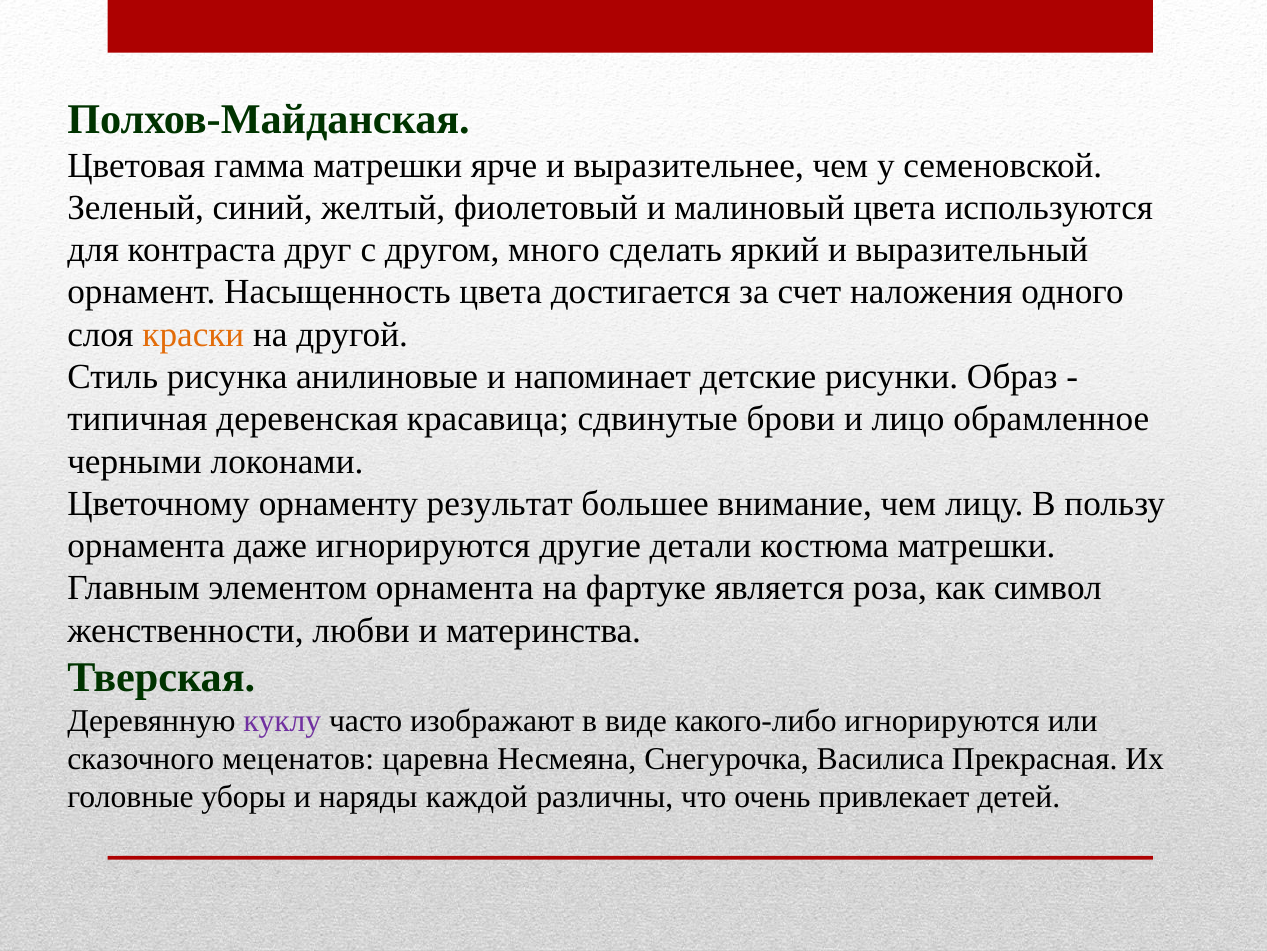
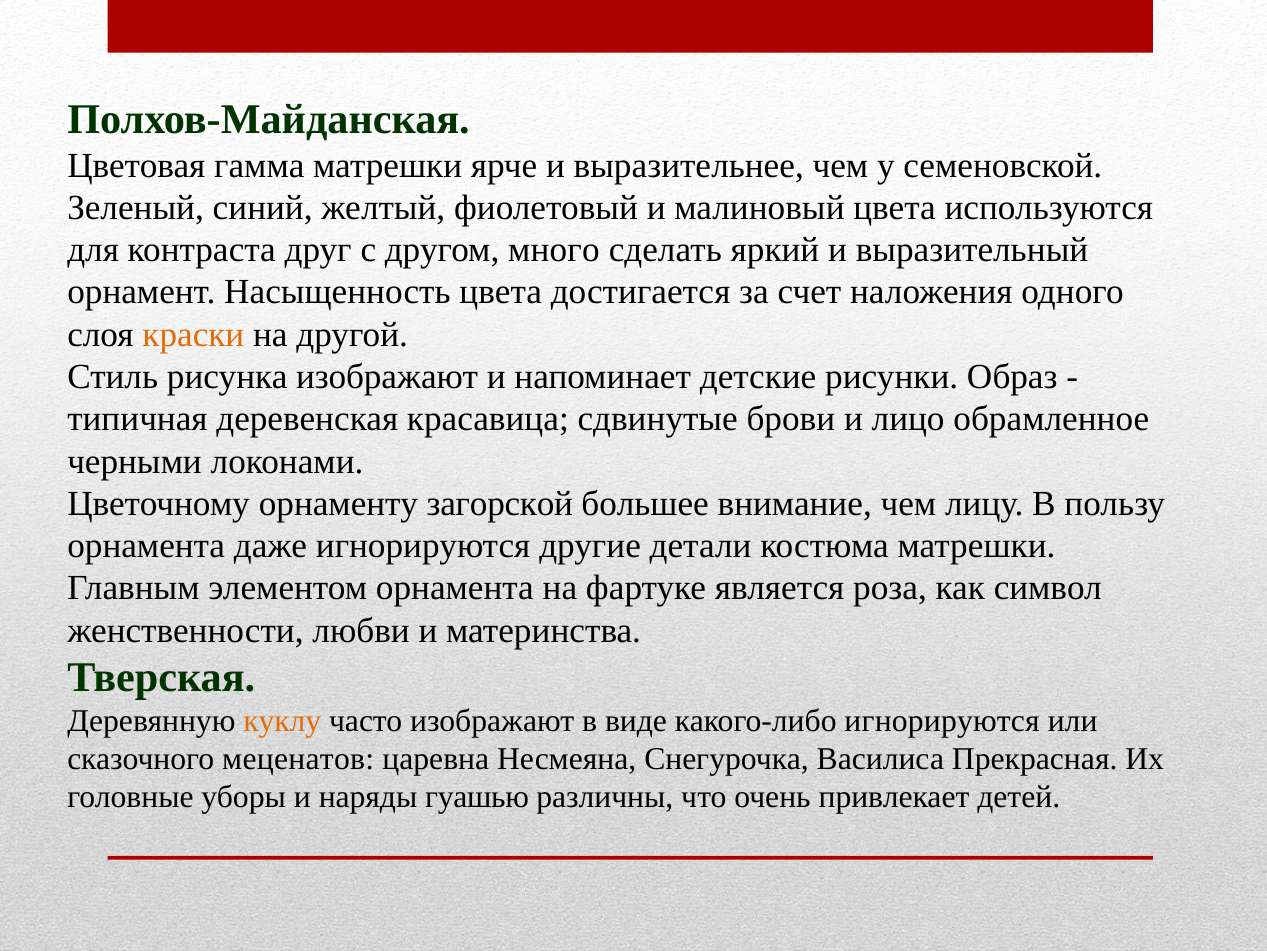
рисунка анилиновые: анилиновые -> изображают (387, 377)
результат: результат -> загорской (500, 503)
куклу colour: purple -> orange (282, 721)
каждой: каждой -> гуашью (477, 797)
